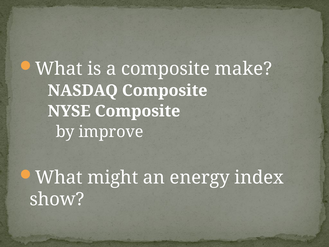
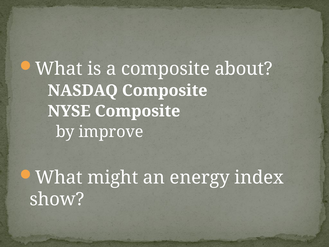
make: make -> about (244, 69)
